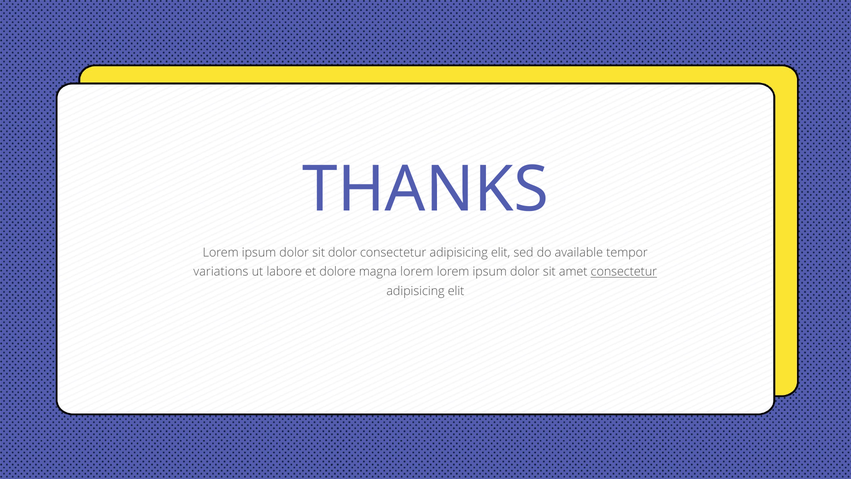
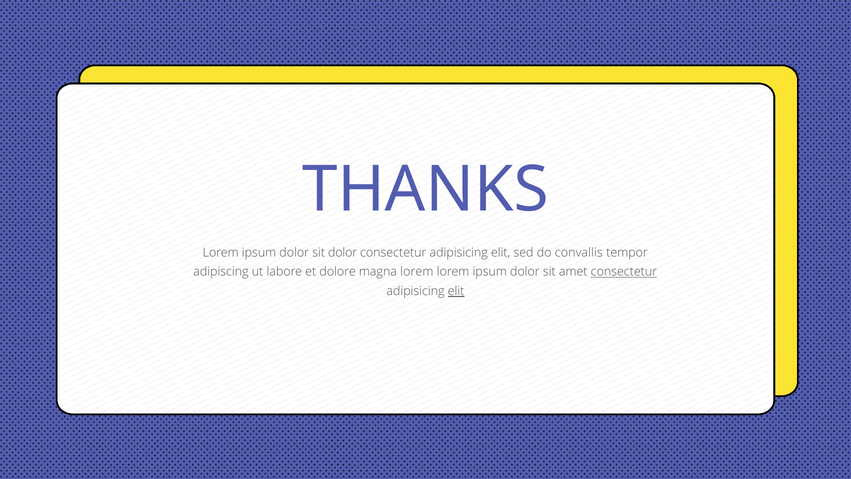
available: available -> convallis (579, 252)
variations: variations -> adipiscing (221, 272)
elit underline: none -> present (456, 291)
